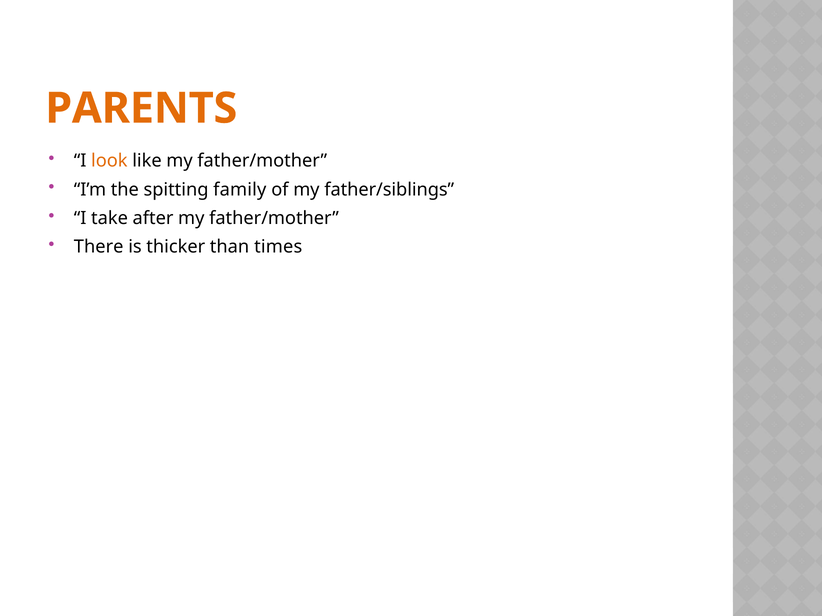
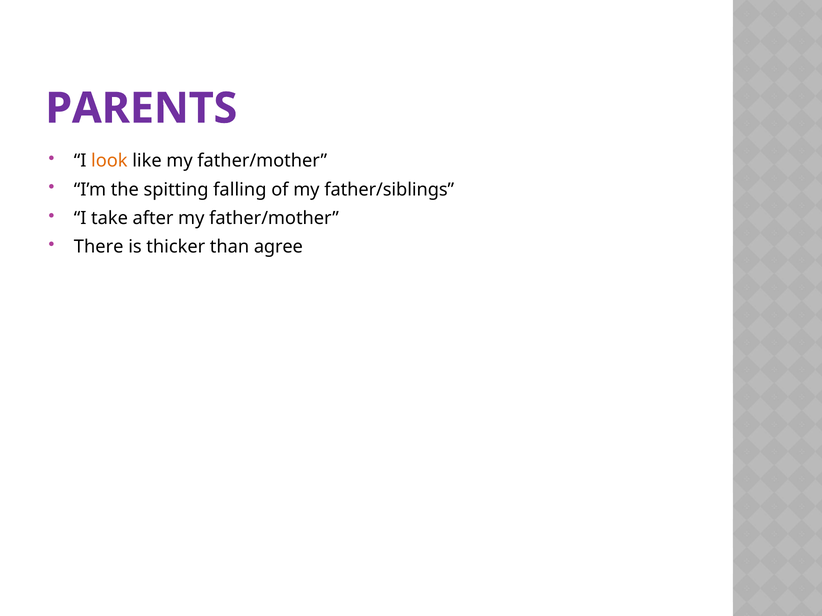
PARENTS colour: orange -> purple (141, 108)
family: family -> falling (240, 190)
times: times -> agree (278, 247)
